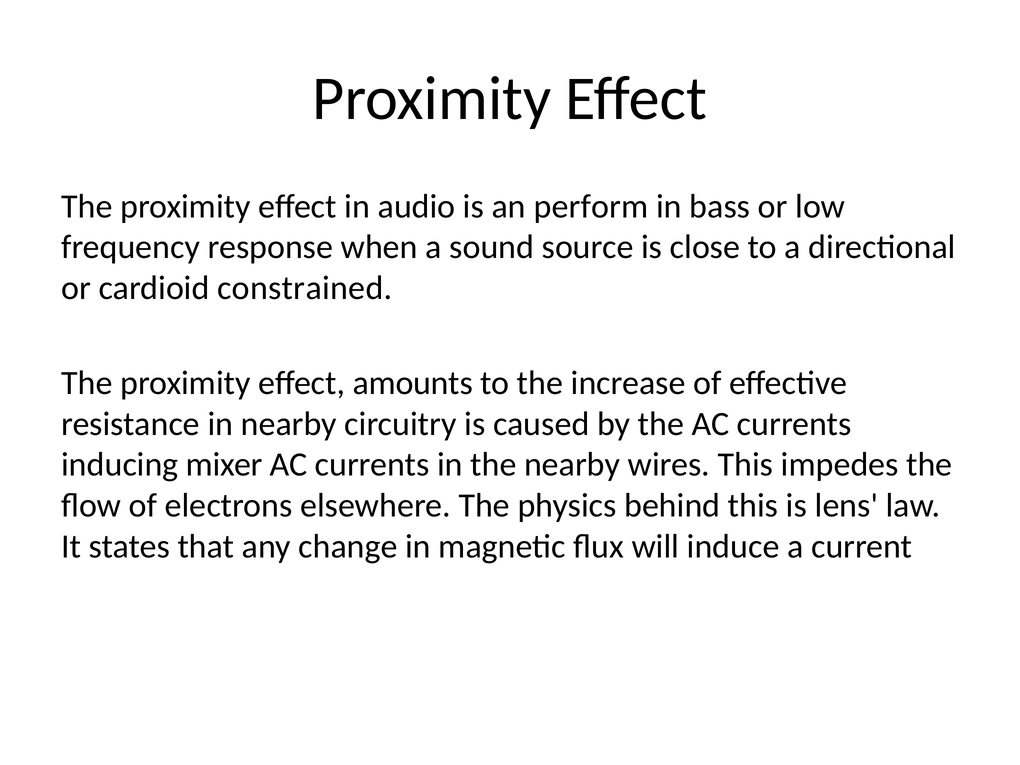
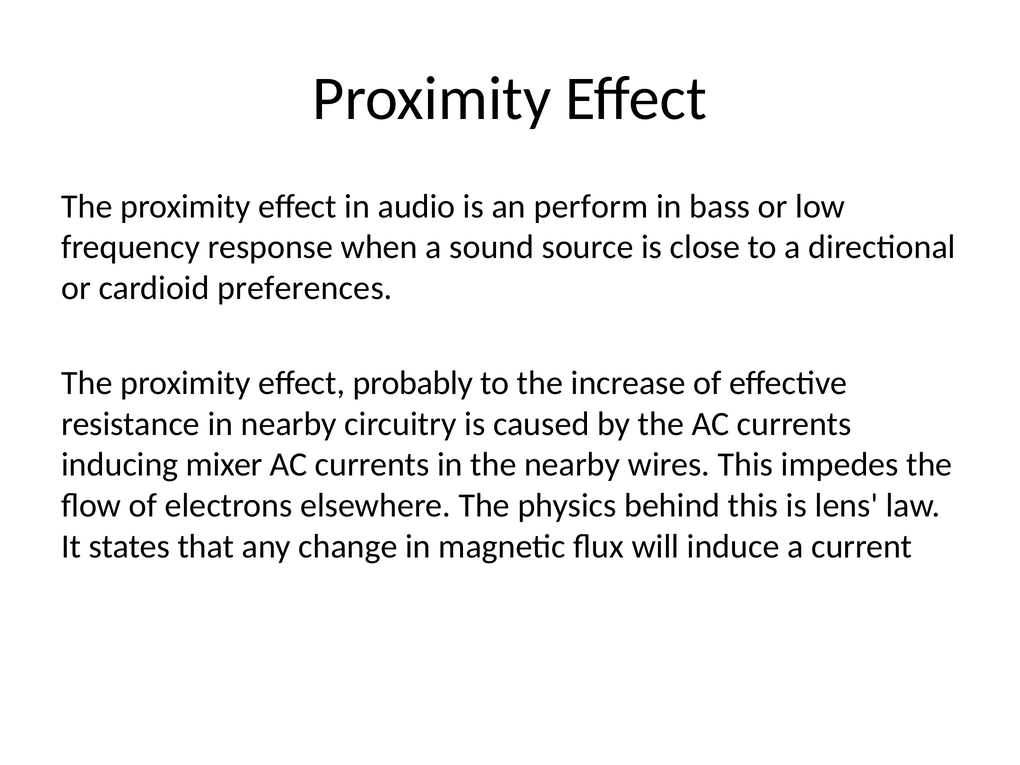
constrained: constrained -> preferences (305, 288)
amounts: amounts -> probably (413, 383)
